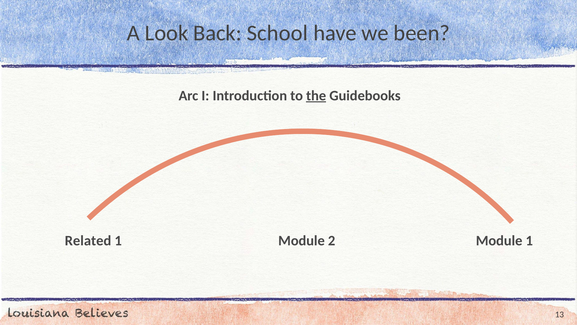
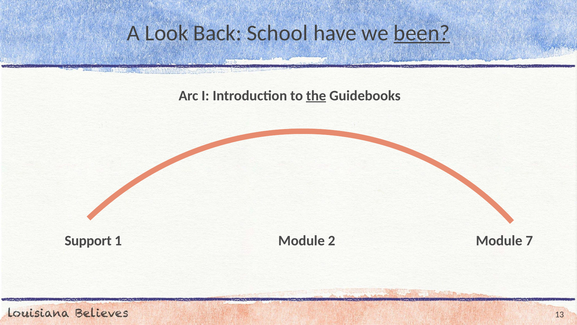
been underline: none -> present (422, 33)
Related: Related -> Support (88, 240)
Module 1: 1 -> 7 (529, 240)
